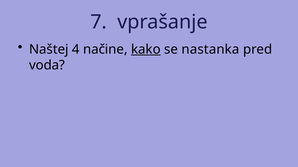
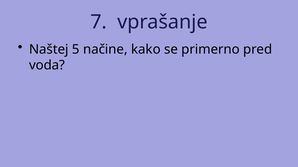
4: 4 -> 5 (76, 49)
kako underline: present -> none (146, 49)
nastanka: nastanka -> primerno (211, 49)
